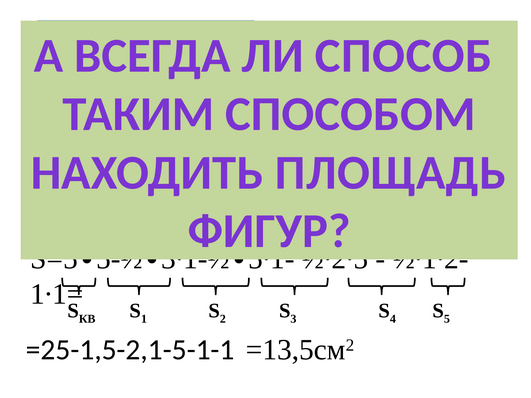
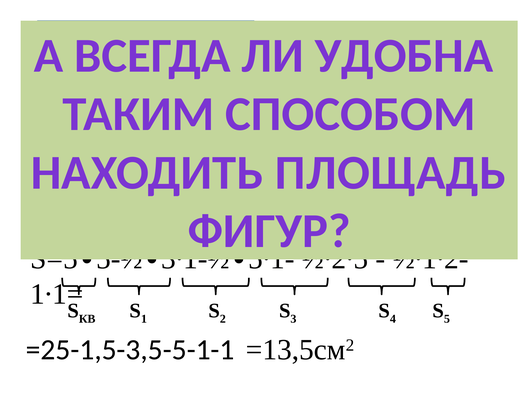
СПОСОБ: СПОСОБ -> УДОБНА (404, 56)
=25-1,5-2,1-5-1-1: =25-1,5-2,1-5-1-1 -> =25-1,5-3,5-5-1-1 (130, 350)
